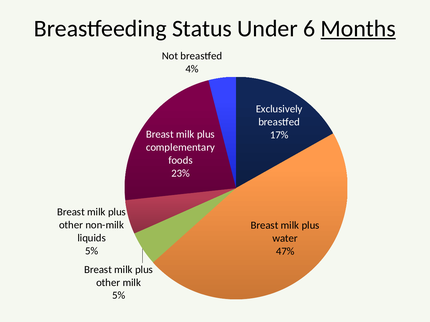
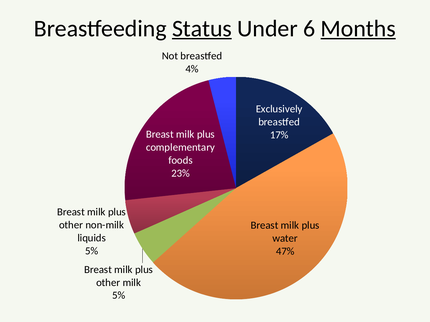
Status underline: none -> present (202, 29)
